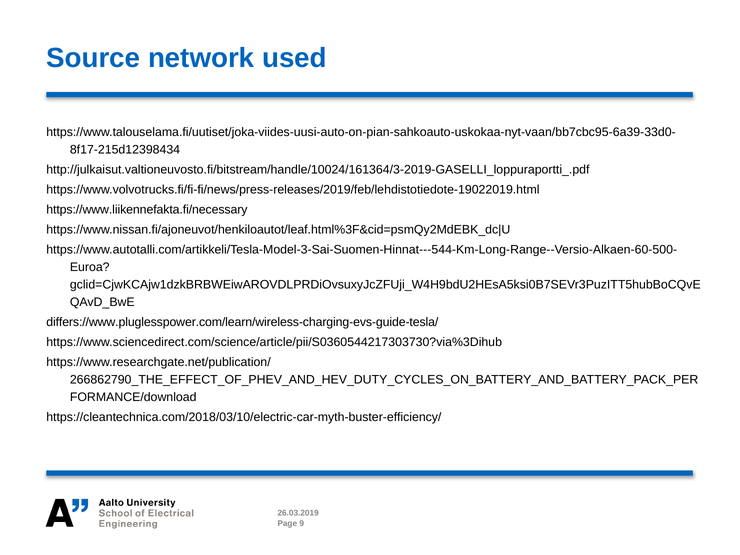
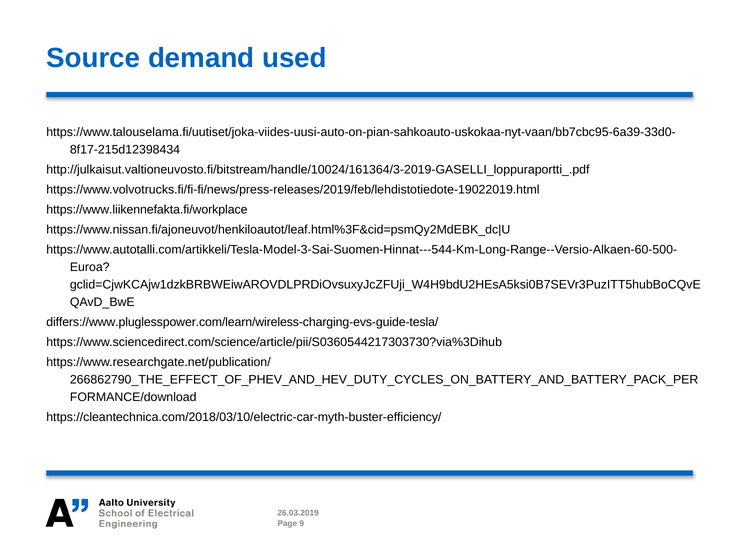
network: network -> demand (201, 58)
https://www.liikennefakta.fi/necessary: https://www.liikennefakta.fi/necessary -> https://www.liikennefakta.fi/workplace (147, 210)
